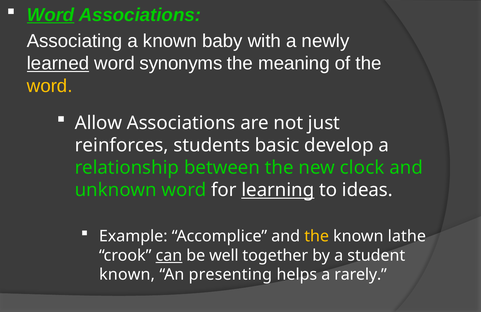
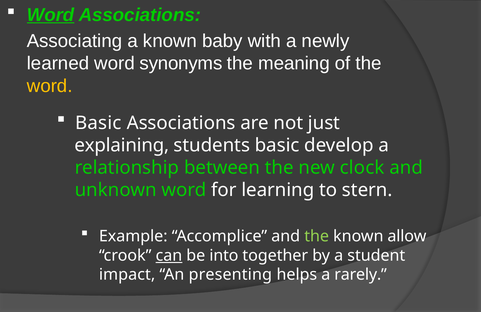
learned underline: present -> none (58, 64)
Allow: Allow -> Basic (98, 123)
reinforces: reinforces -> explaining (122, 146)
learning underline: present -> none (278, 190)
ideas: ideas -> stern (367, 190)
the colour: yellow -> light green (317, 237)
lathe: lathe -> allow (407, 237)
well: well -> into (224, 256)
known: known -> impact (127, 275)
